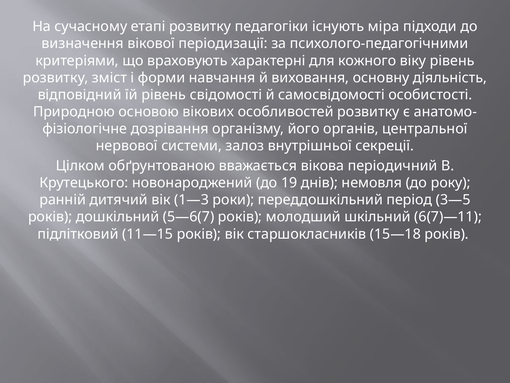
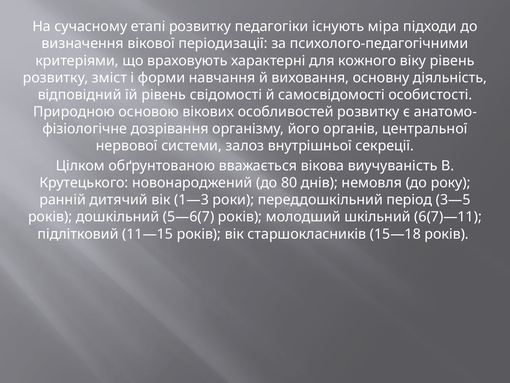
періодичний: періодичний -> виучуваність (393, 166)
19: 19 -> 80 (289, 183)
